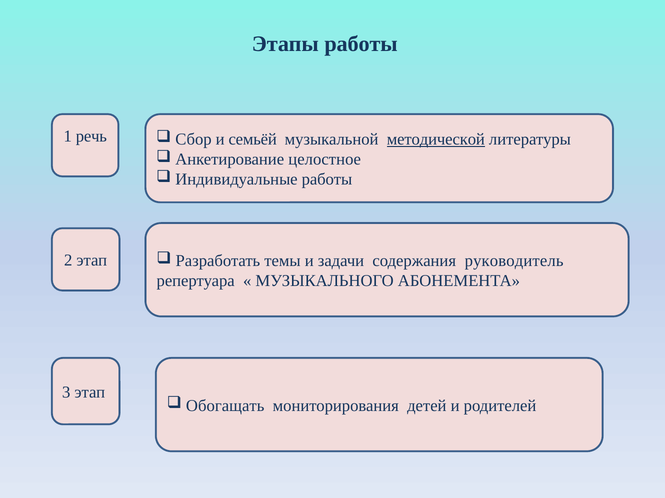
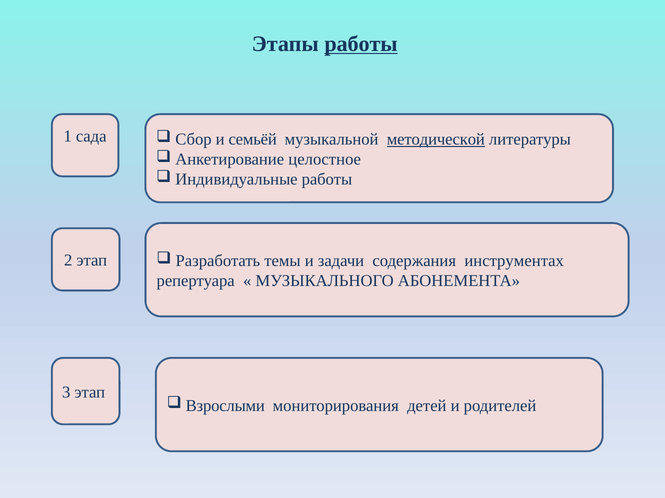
работы underline: none -> present (361, 44)
речь: речь -> сада (91, 137)
руководитель: руководитель -> инструментах (514, 261)
Обогащать: Обогащать -> Взрослыми (225, 406)
